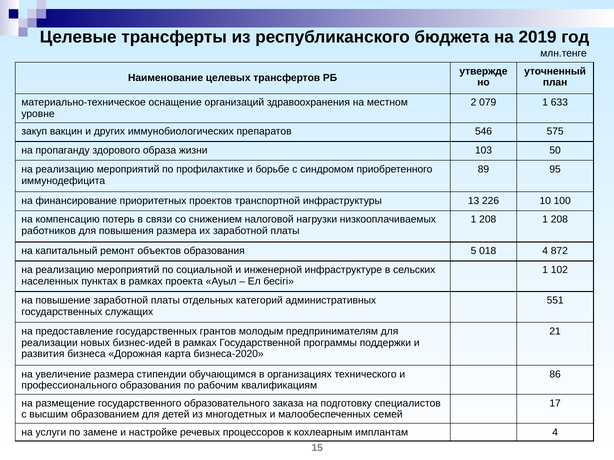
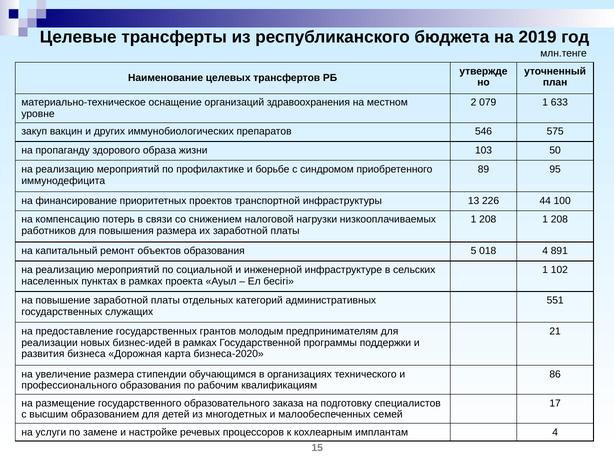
10: 10 -> 44 (545, 201)
872: 872 -> 891 (559, 251)
